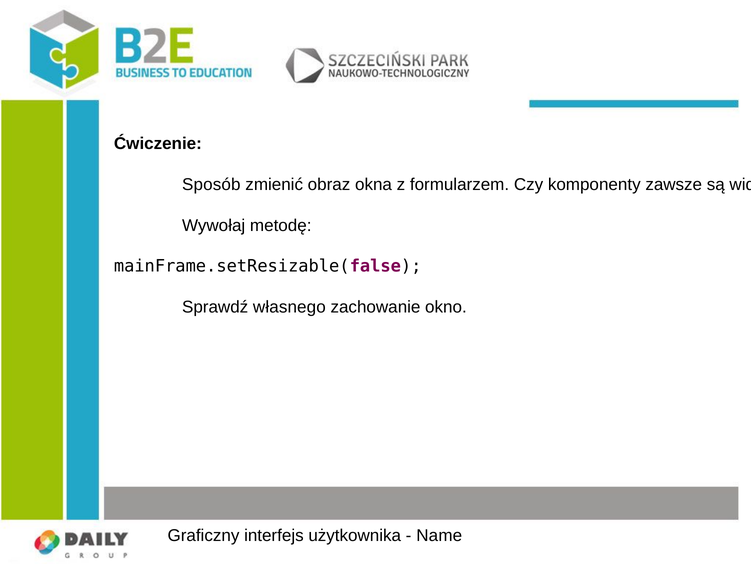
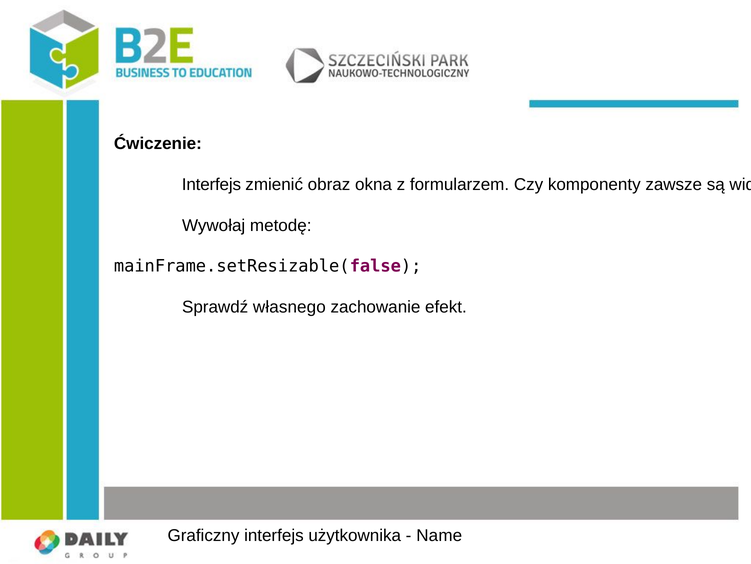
Sposób: Sposób -> Interfejs (211, 184)
okno: okno -> efekt (446, 307)
